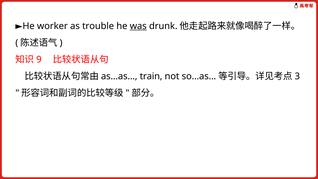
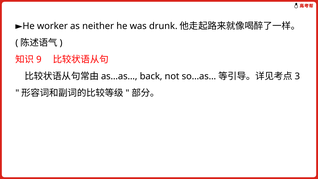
trouble: trouble -> neither (98, 26)
was underline: present -> none (138, 26)
train: train -> back (151, 76)
